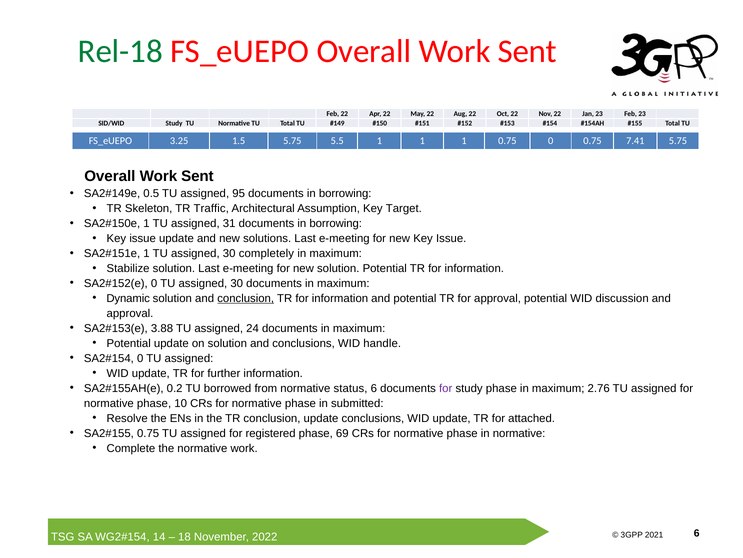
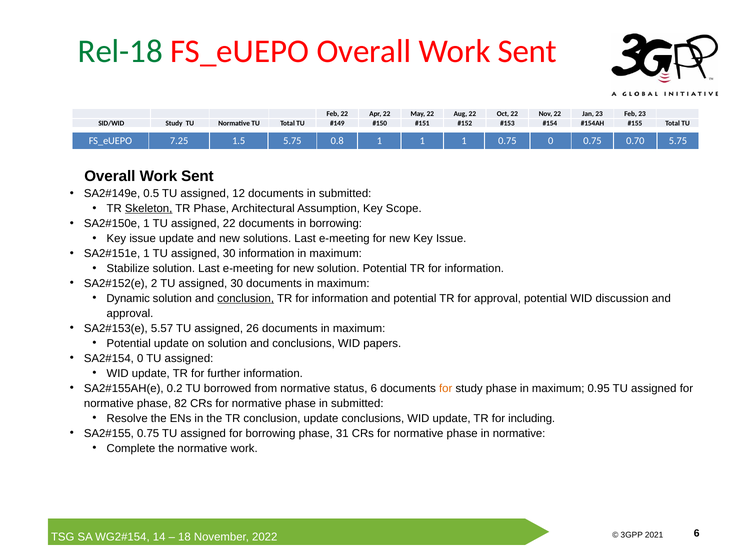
3.25: 3.25 -> 7.25 (179, 140)
5.5: 5.5 -> 0.8 (337, 140)
7.41: 7.41 -> 0.70 (635, 140)
95: 95 -> 12 (239, 193)
borrowing: borrowing -> submitted (345, 193)
Skeleton underline: none -> present (149, 208)
TR Traffic: Traffic -> Phase (211, 208)
Target: Target -> Scope (404, 208)
assigned 31: 31 -> 22 (229, 223)
30 completely: completely -> information (266, 253)
0: 0 -> 2 (154, 283)
3.88: 3.88 -> 5.57 (162, 328)
24: 24 -> 26 (253, 328)
handle: handle -> papers (382, 343)
for colour: purple -> orange (446, 388)
2.76: 2.76 -> 0.95 (599, 388)
10: 10 -> 82 (181, 403)
attached: attached -> including (532, 418)
for registered: registered -> borrowing (271, 433)
69: 69 -> 31 (342, 433)
